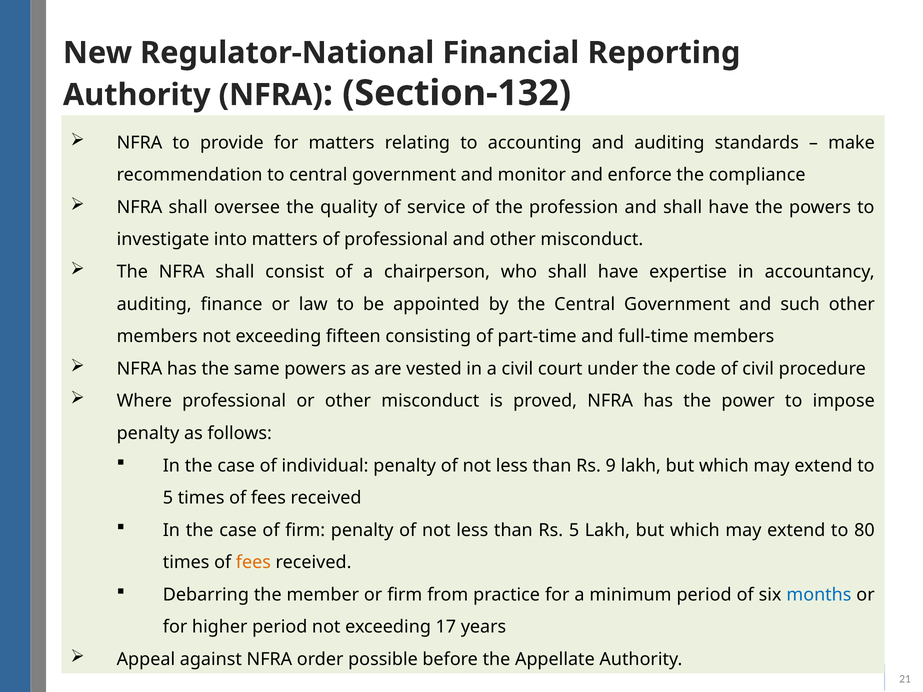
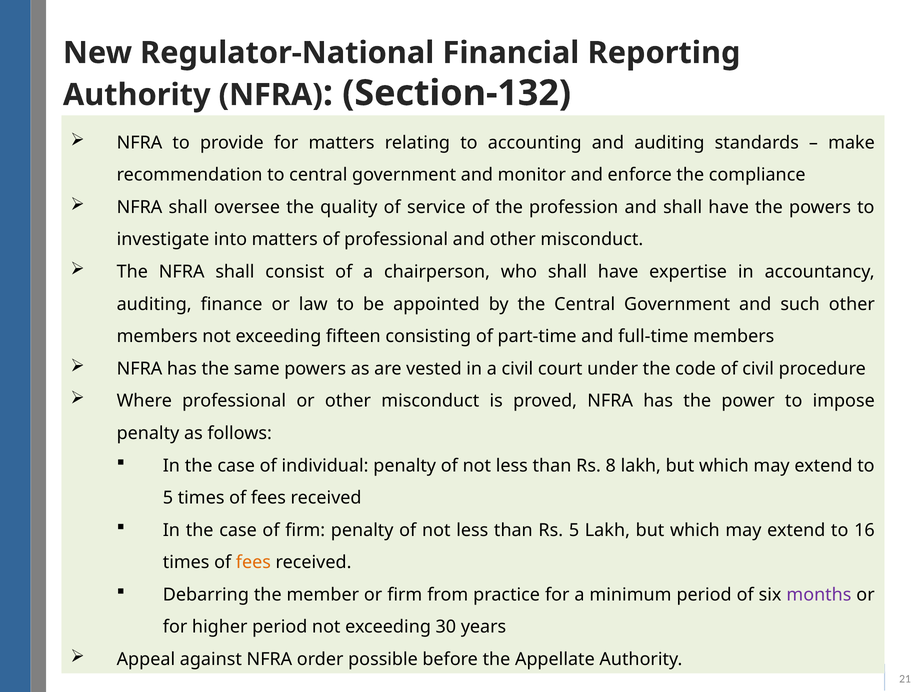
9: 9 -> 8 (611, 466)
80: 80 -> 16 (864, 530)
months colour: blue -> purple (819, 595)
17: 17 -> 30 (446, 627)
